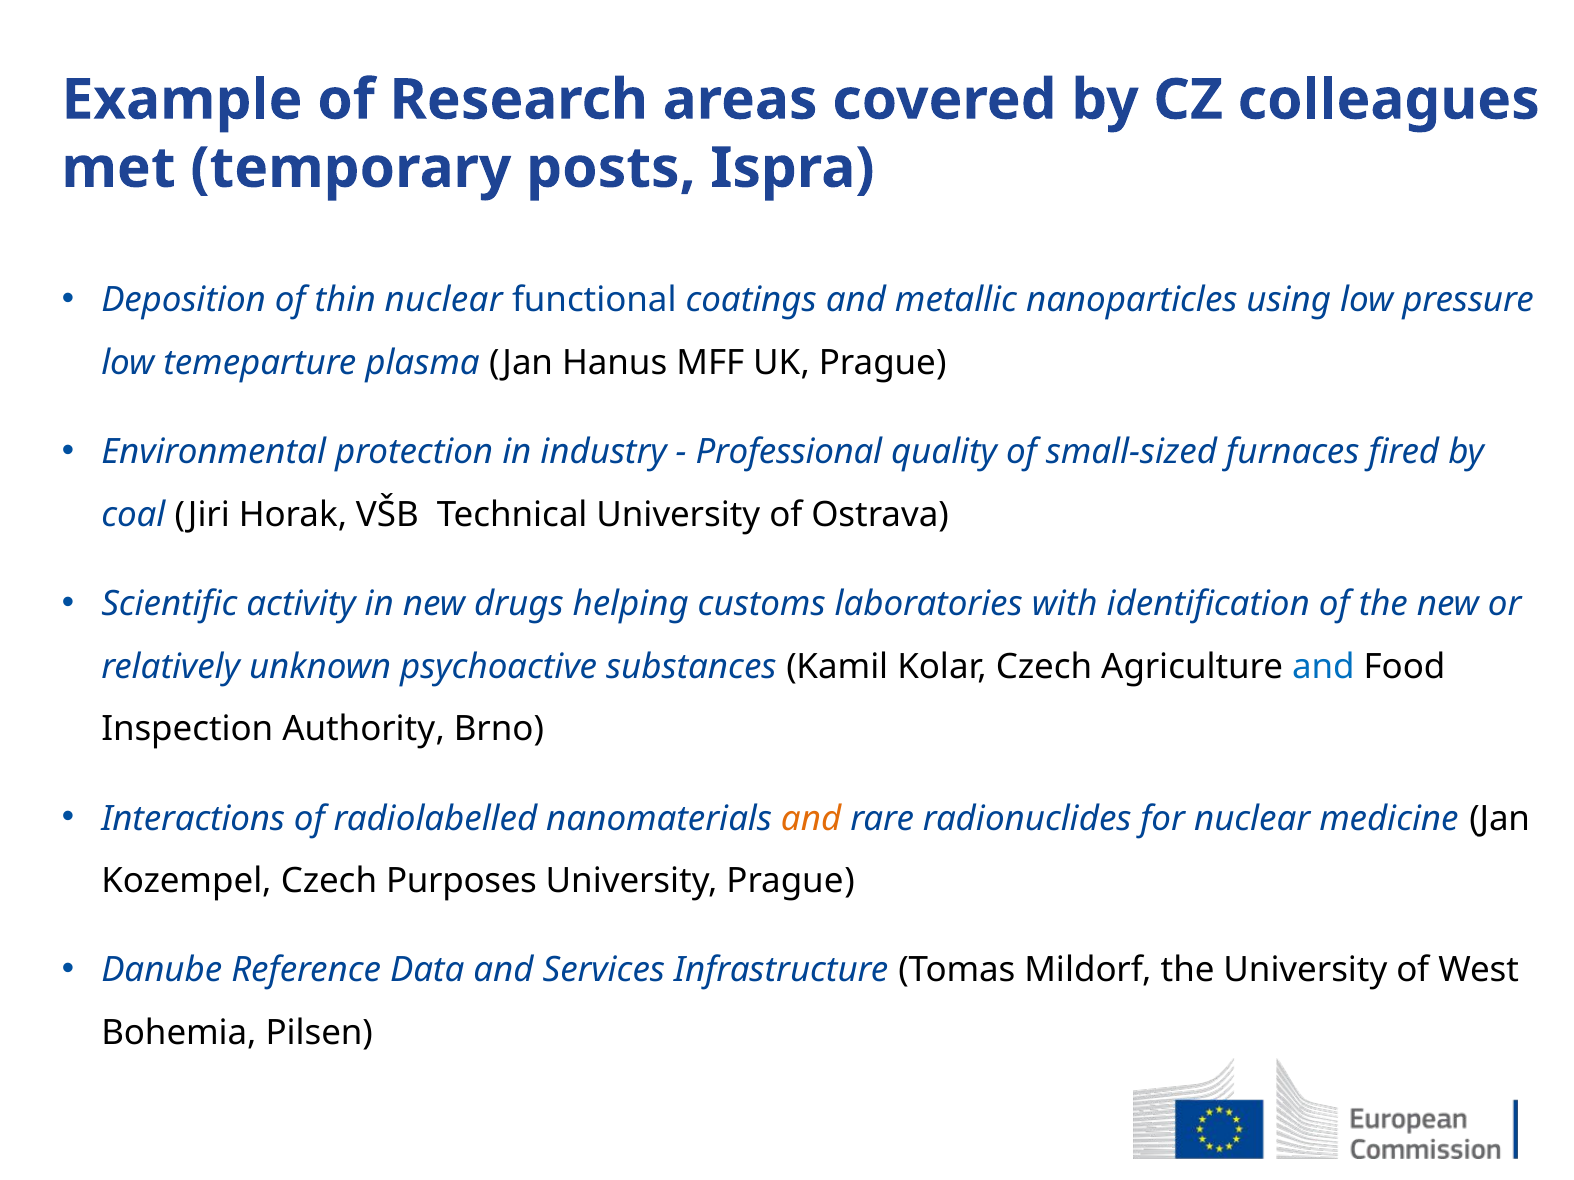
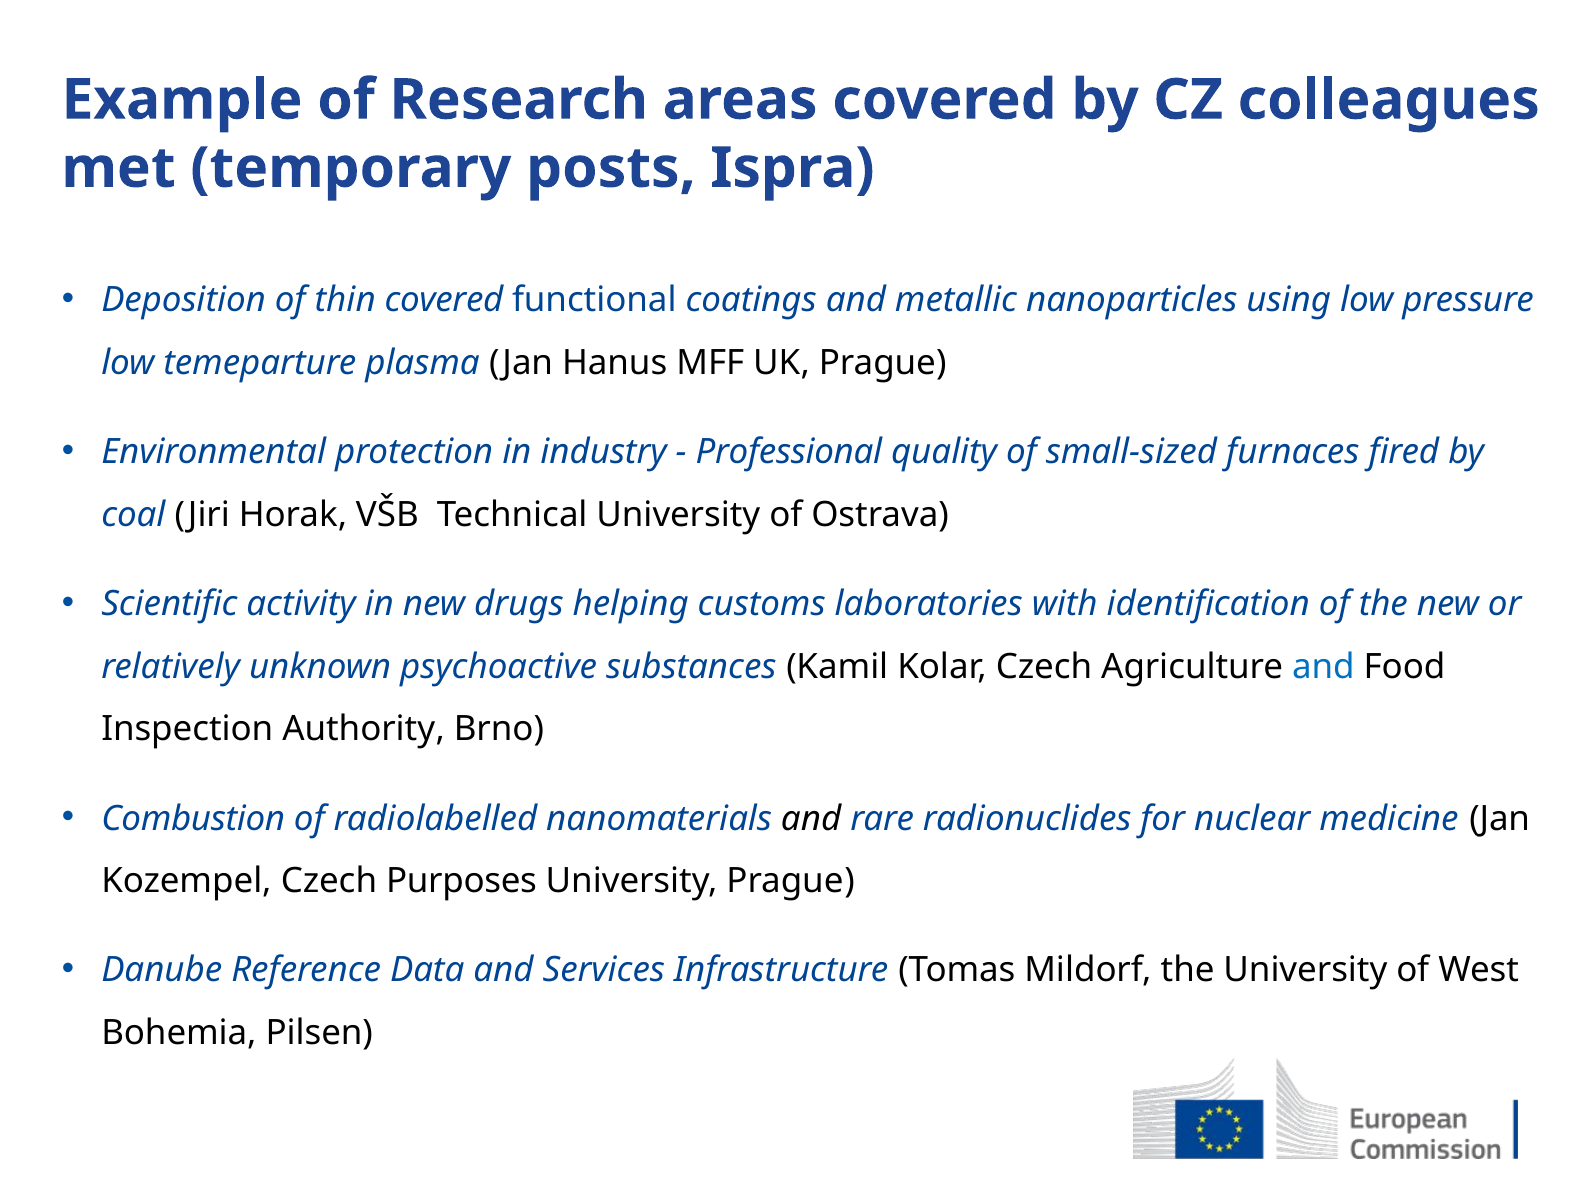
thin nuclear: nuclear -> covered (444, 300)
Interactions: Interactions -> Combustion (193, 819)
and colour: orange -> black (811, 819)
